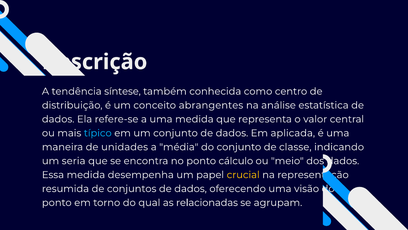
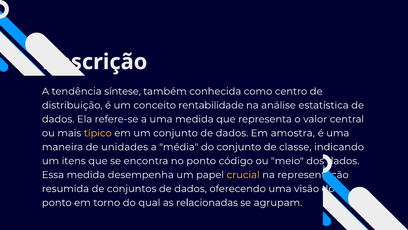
abrangentes: abrangentes -> rentabilidade (211, 105)
típico colour: light blue -> yellow (98, 133)
aplicada: aplicada -> amostra (293, 133)
seria: seria -> itens (74, 161)
cálculo: cálculo -> código (236, 161)
